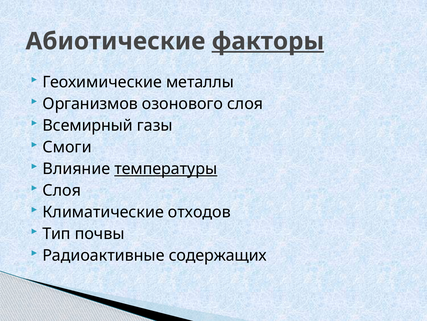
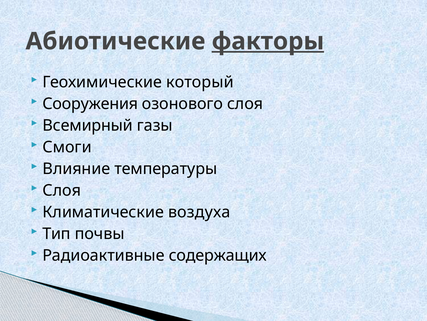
металлы: металлы -> который (200, 82)
Организмов: Организмов -> Сооружения (90, 104)
температуры underline: present -> none (166, 168)
отходов: отходов -> воздуха (199, 212)
